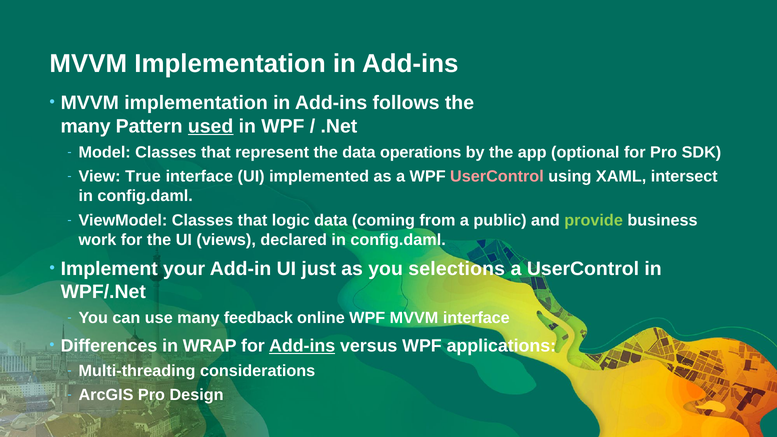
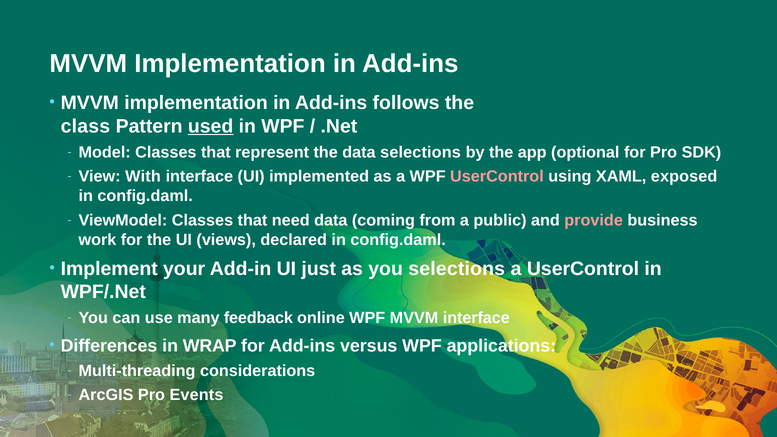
many: many -> class (85, 126)
data operations: operations -> selections (421, 152)
True: True -> With (143, 177)
intersect: intersect -> exposed (684, 177)
logic: logic -> need (291, 220)
provide colour: light green -> pink (594, 220)
Add-ins underline: present -> none (302, 346)
Design: Design -> Events (196, 395)
